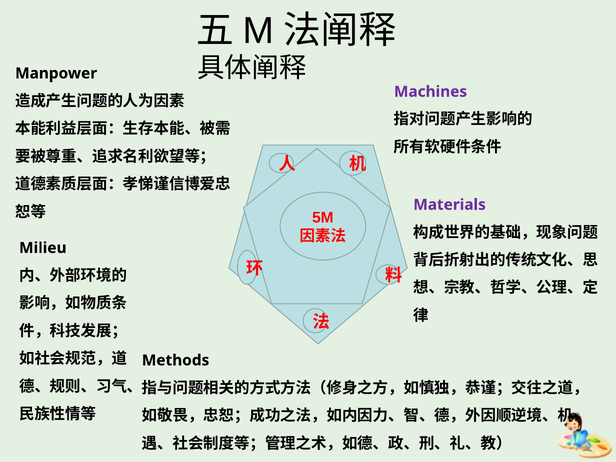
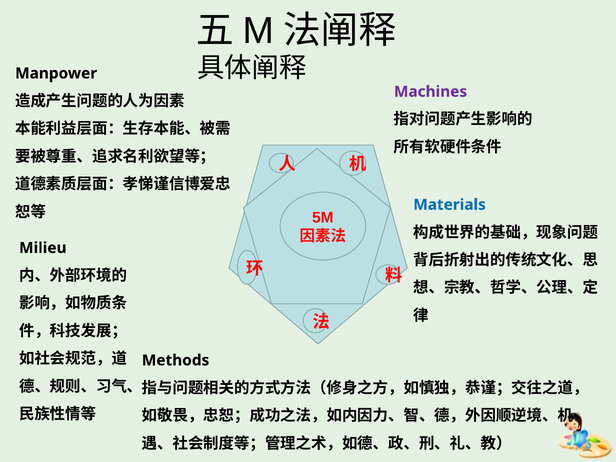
Materials colour: purple -> blue (450, 205)
